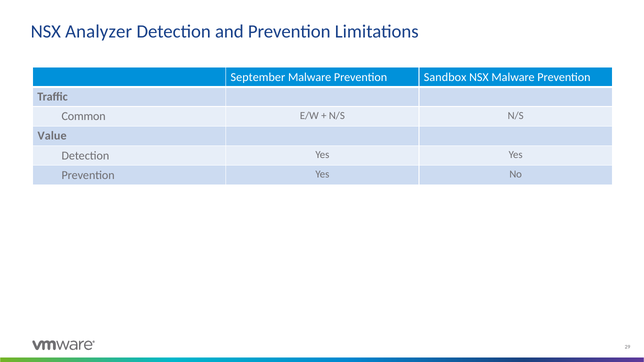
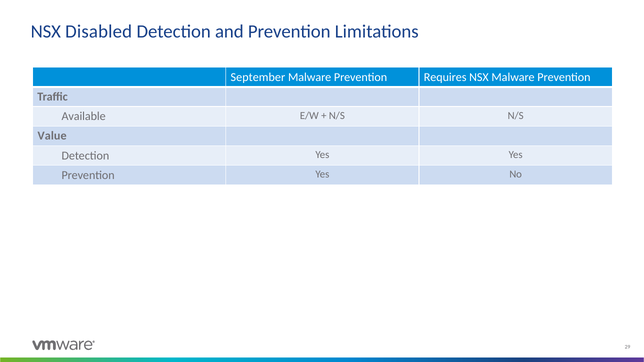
Analyzer: Analyzer -> Disabled (99, 32)
Sandbox: Sandbox -> Requires (445, 77)
Common: Common -> Available (84, 116)
